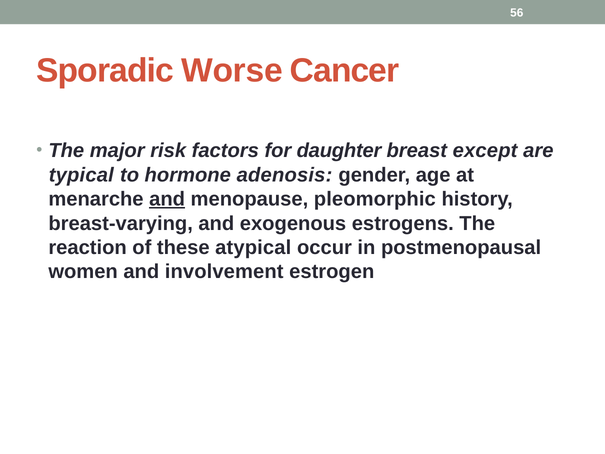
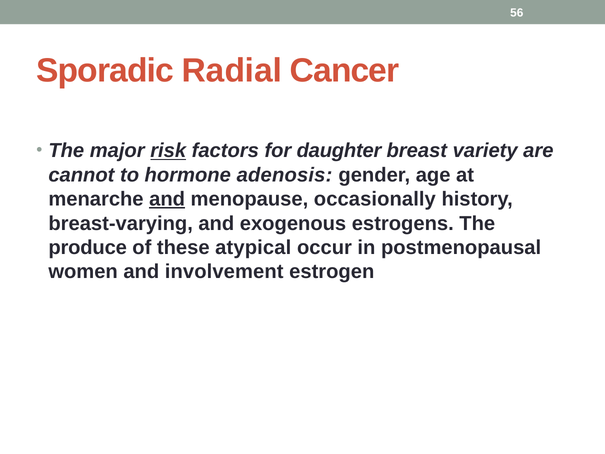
Worse: Worse -> Radial (232, 70)
risk underline: none -> present (168, 151)
except: except -> variety (485, 151)
typical: typical -> cannot (81, 175)
pleomorphic: pleomorphic -> occasionally (375, 199)
reaction: reaction -> produce (88, 247)
